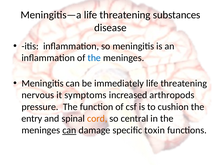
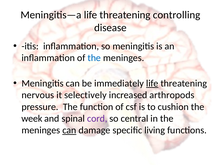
substances: substances -> controlling (177, 15)
life underline: none -> present (152, 84)
symptoms: symptoms -> selectively (85, 95)
entry: entry -> week (32, 119)
cord colour: orange -> purple (97, 119)
toxin: toxin -> living (155, 131)
